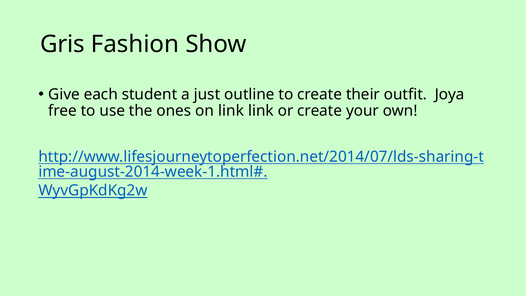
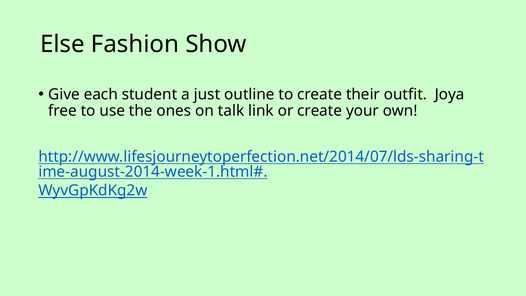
Gris: Gris -> Else (62, 44)
on link: link -> talk (231, 111)
